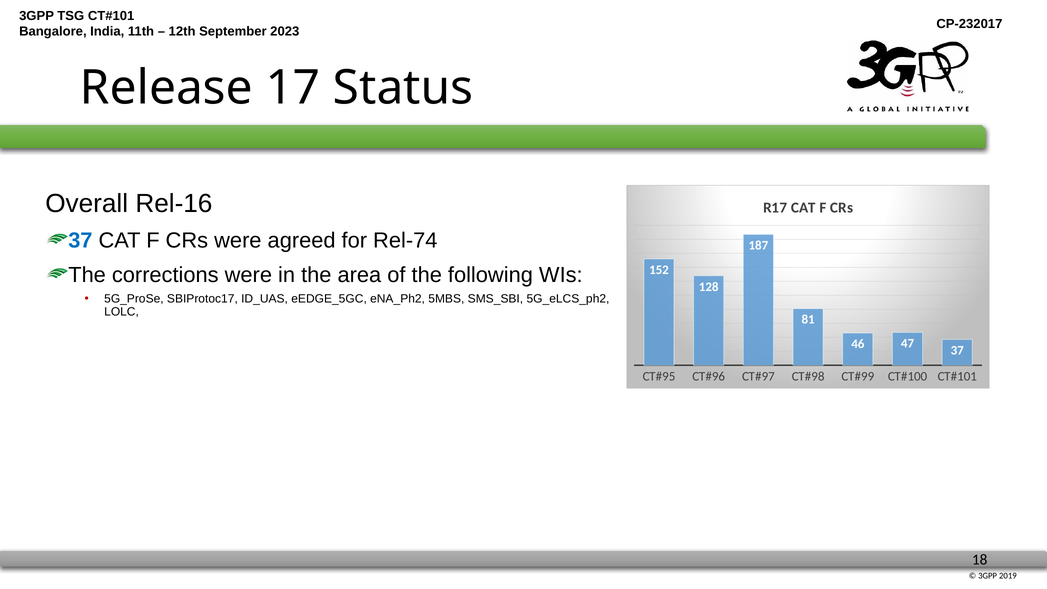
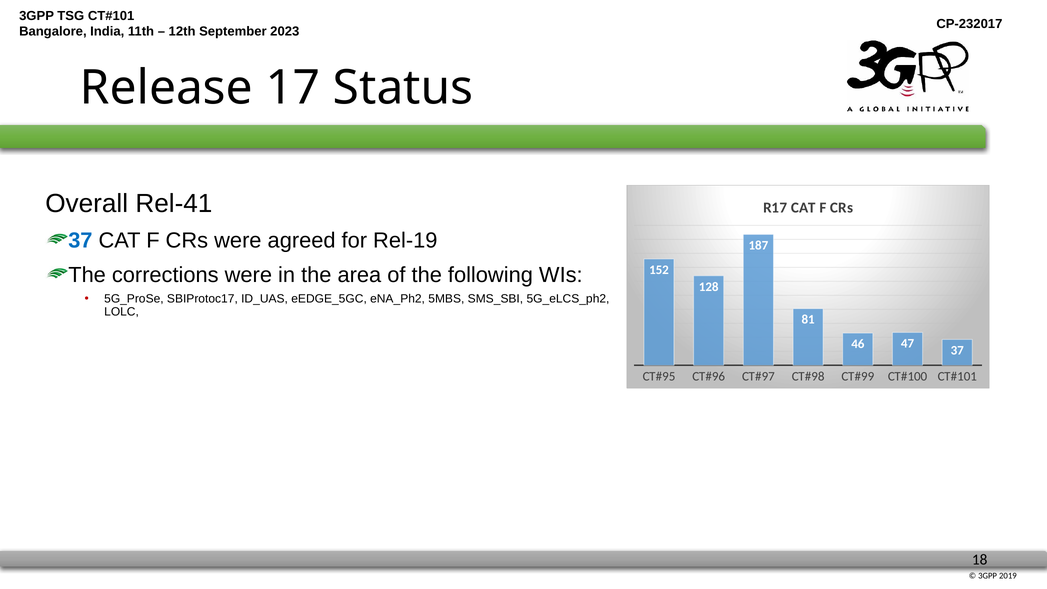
Rel-16: Rel-16 -> Rel-41 (174, 204)
Rel-74: Rel-74 -> Rel-19 (405, 240)
